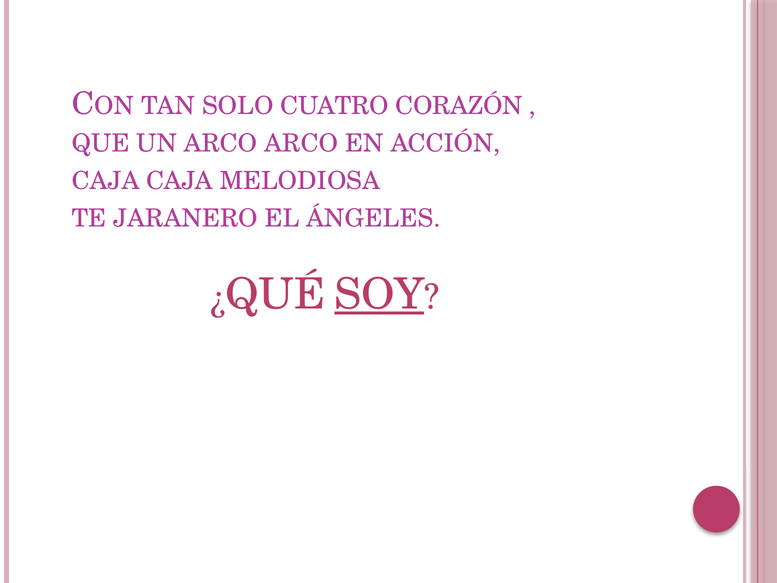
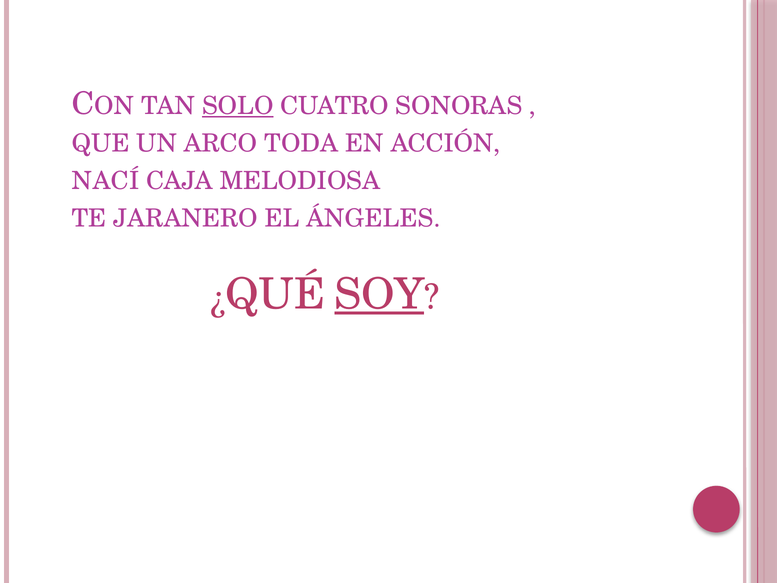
SOLO underline: none -> present (238, 106)
CORAZÓN: CORAZÓN -> SONORAS (459, 106)
ARCO ARCO: ARCO -> TODA (301, 143)
CAJA: CAJA -> NACÍ (106, 181)
